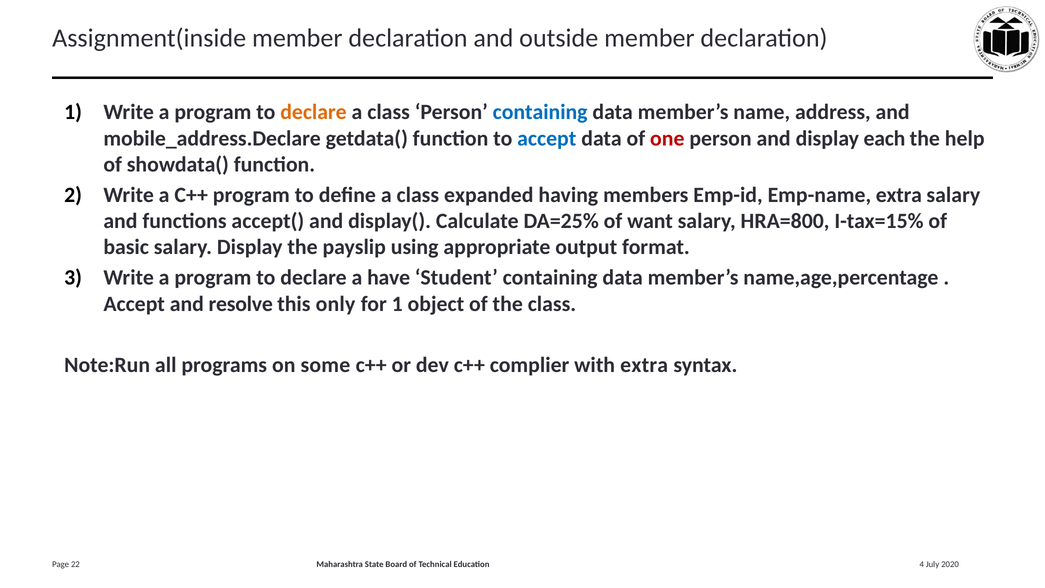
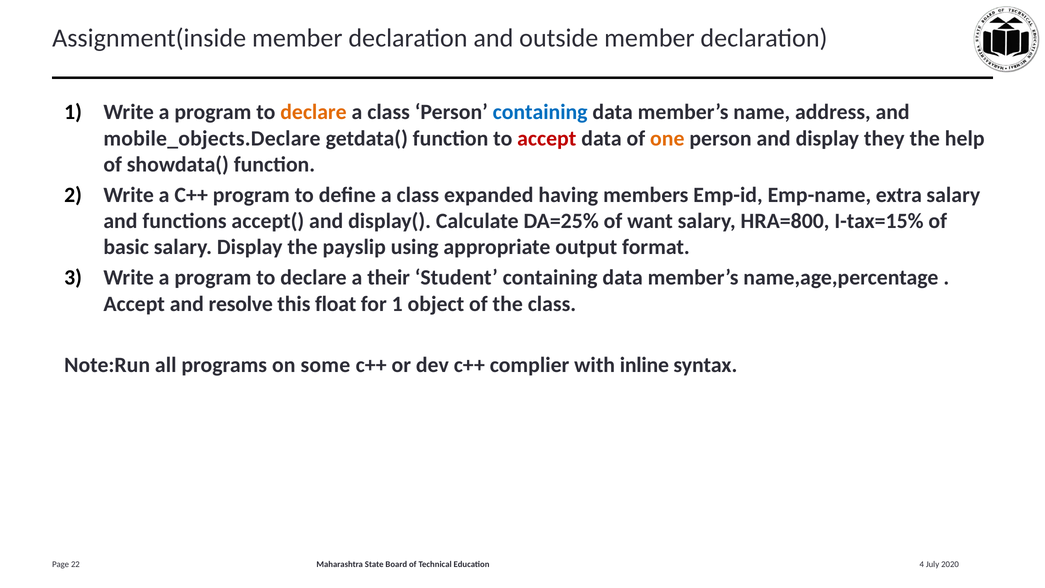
mobile_address.Declare: mobile_address.Declare -> mobile_objects.Declare (212, 138)
accept colour: blue -> red (547, 138)
one colour: red -> orange (667, 138)
each: each -> they (884, 138)
have: have -> their (389, 278)
only: only -> float (336, 304)
with extra: extra -> inline (644, 365)
